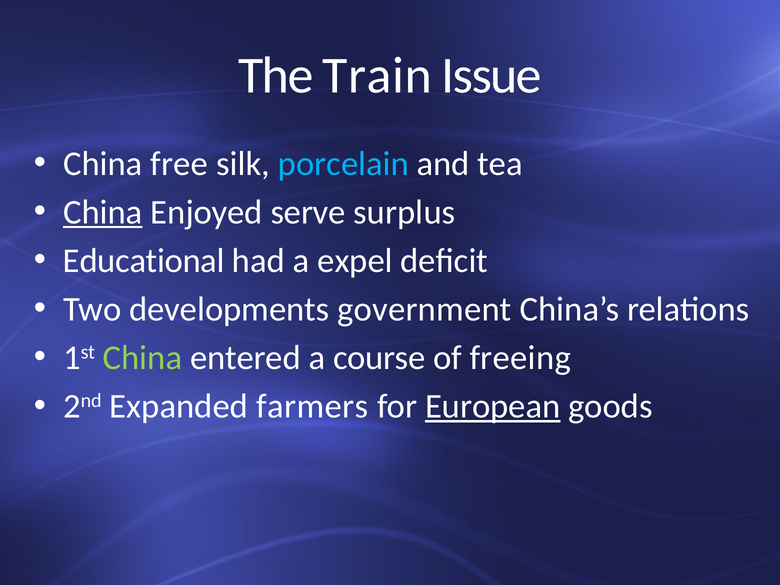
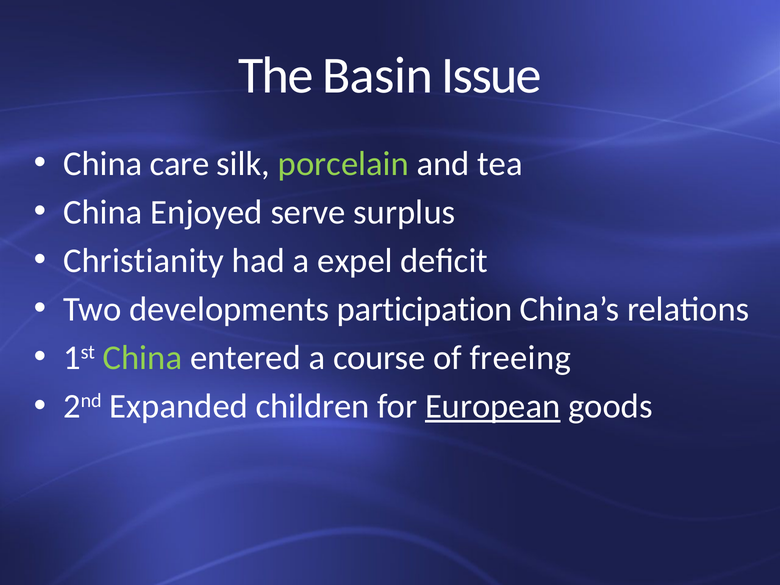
Train: Train -> Basin (378, 76)
free: free -> care (180, 164)
porcelain colour: light blue -> light green (343, 164)
China underline: present -> none (103, 212)
Educational: Educational -> Christianity (144, 261)
government: government -> participation (425, 309)
farmers: farmers -> children (313, 406)
